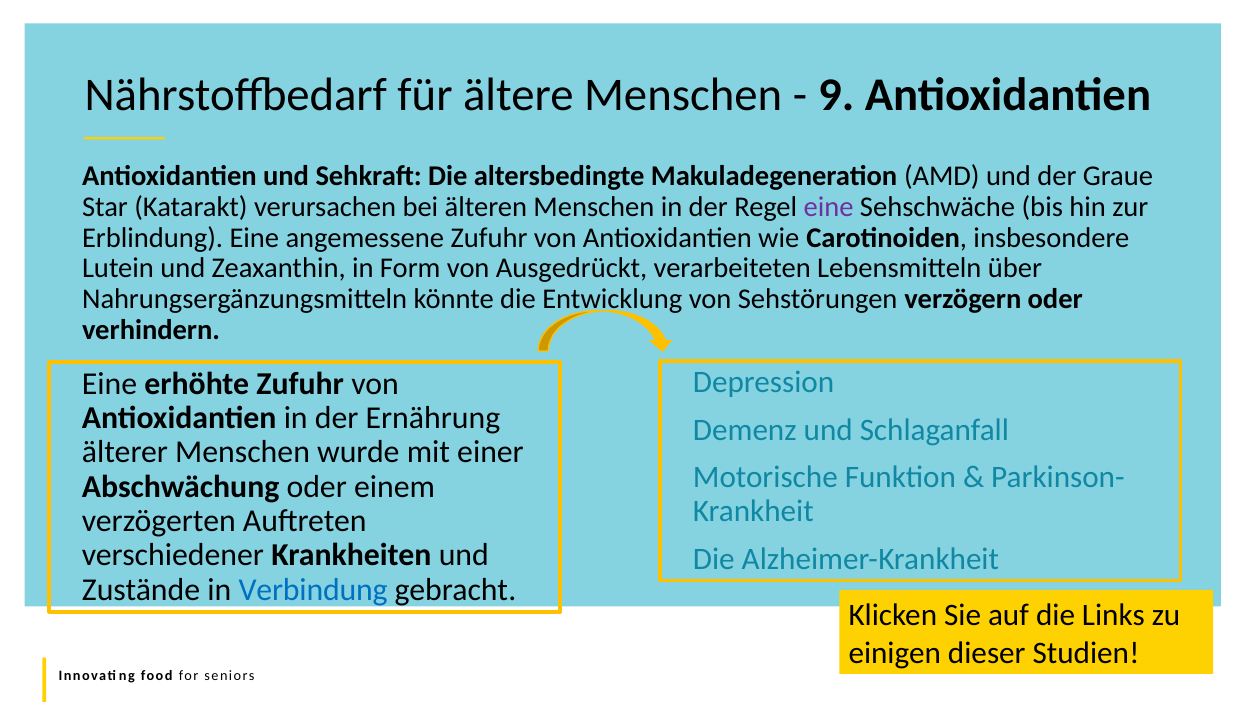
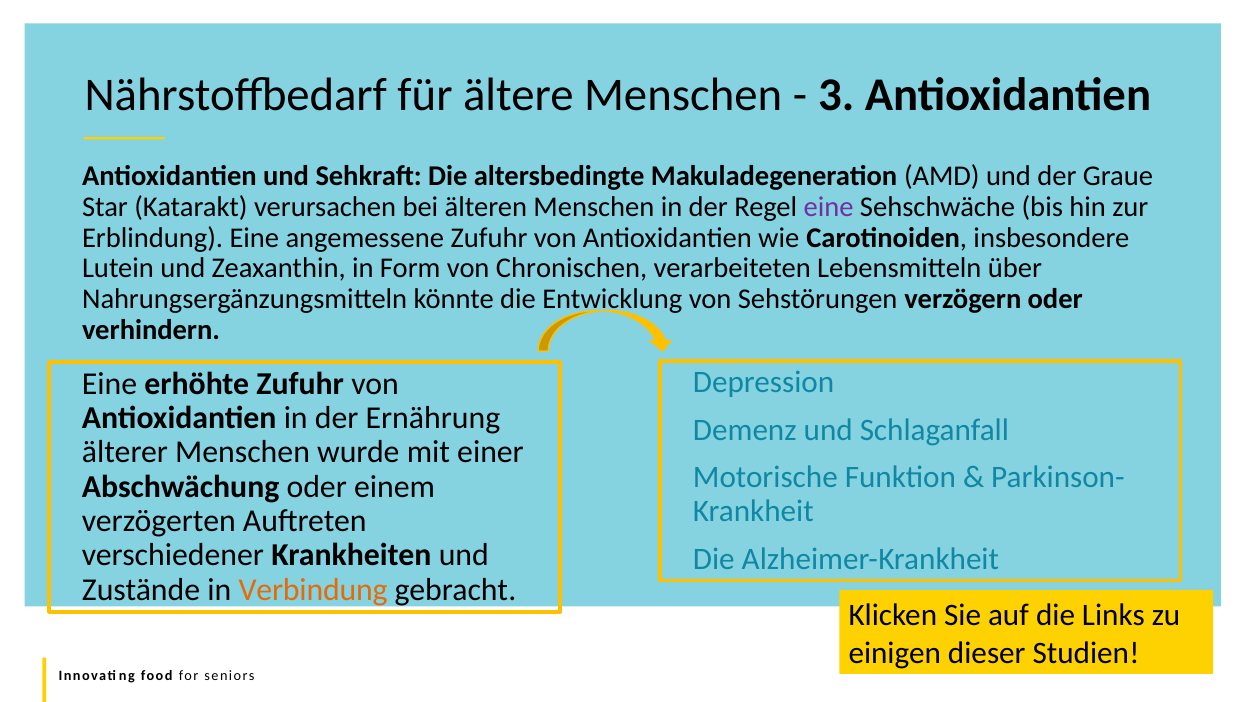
9: 9 -> 3 (836, 95)
Ausgedrückt: Ausgedrückt -> Chronischen (572, 268)
Verbindung colour: blue -> orange (313, 589)
